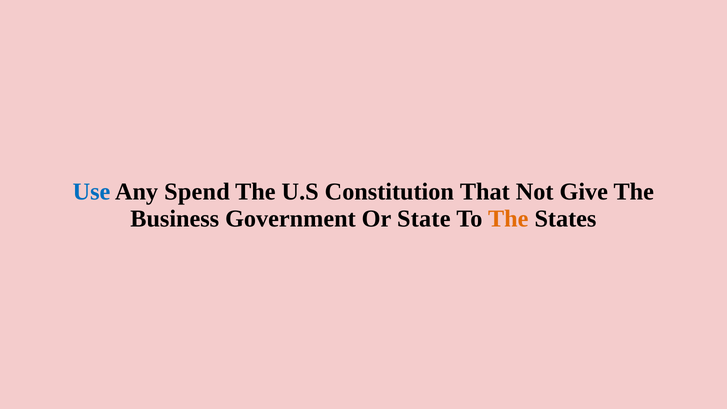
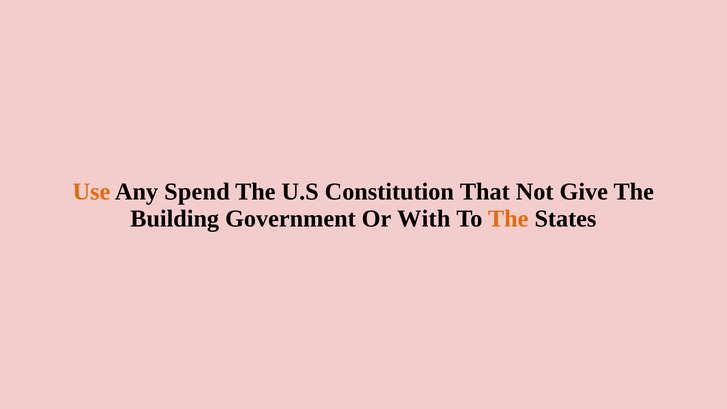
Use colour: blue -> orange (92, 192)
Business: Business -> Building (175, 219)
State: State -> With (424, 219)
